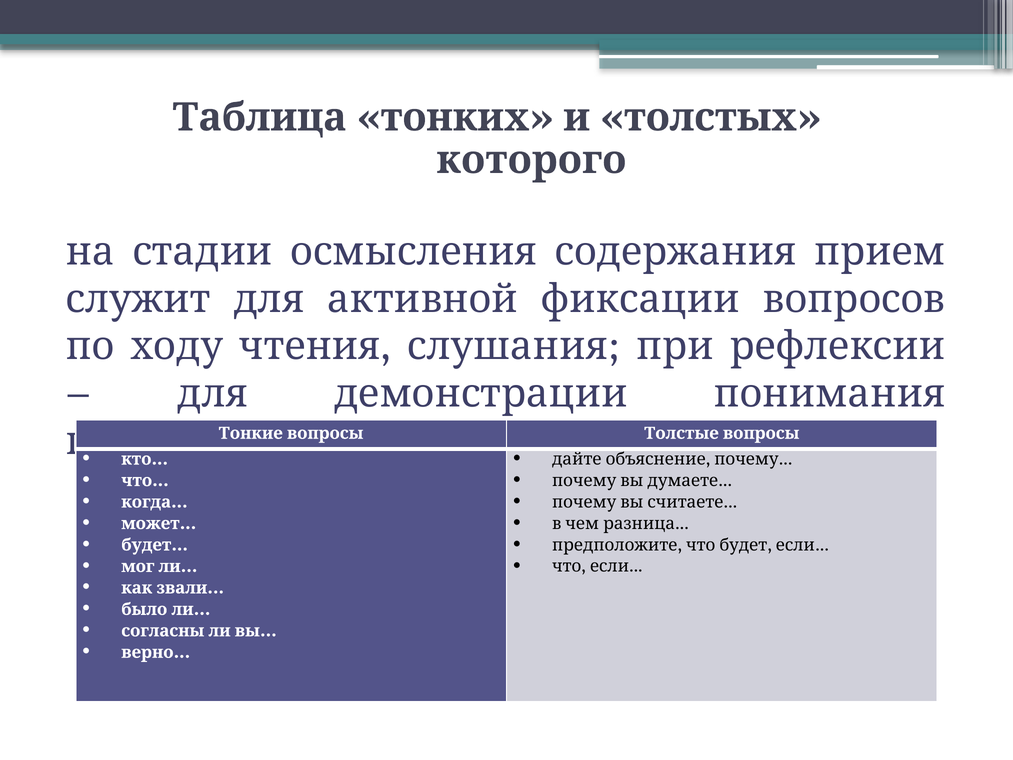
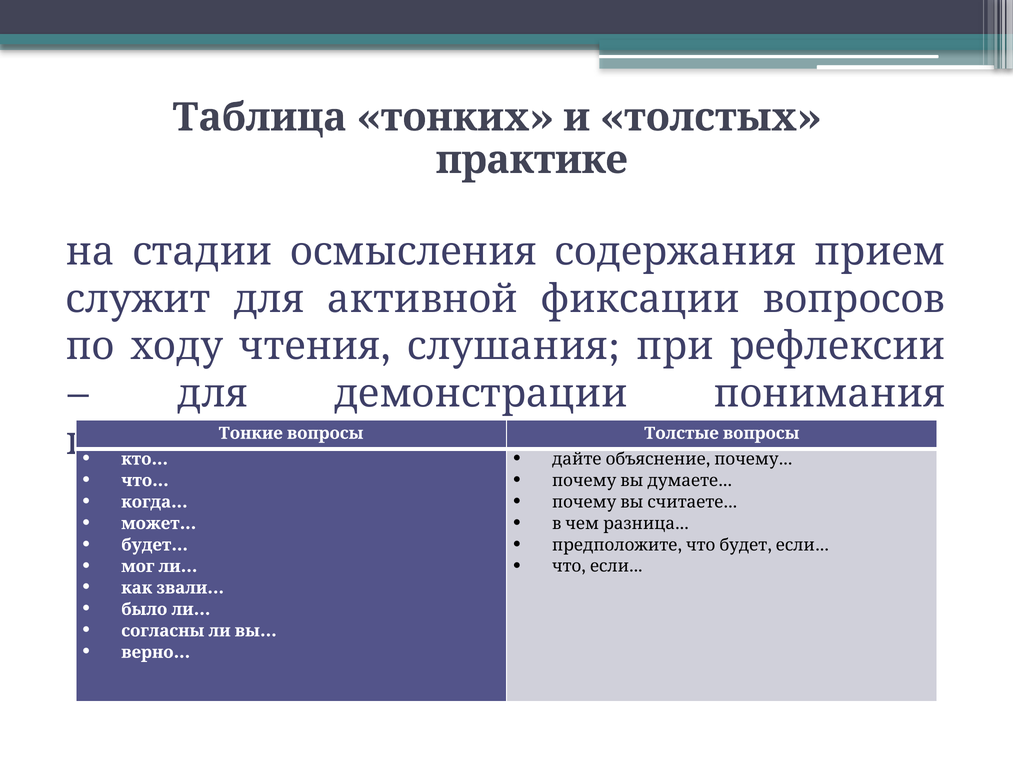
которого: которого -> практике (532, 160)
